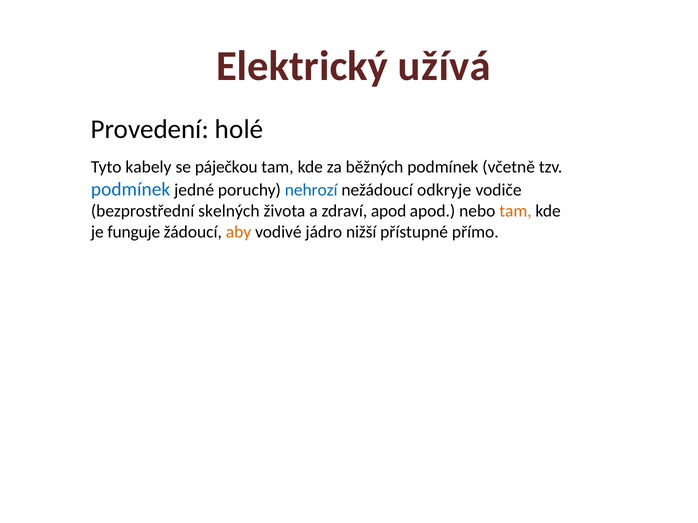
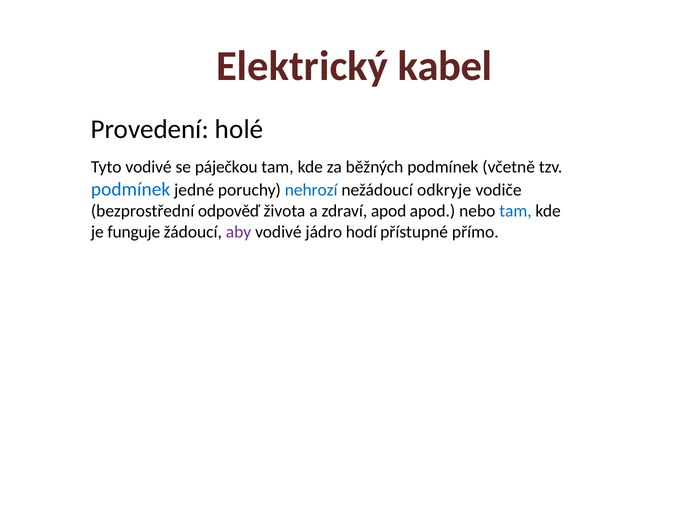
užívá: užívá -> kabel (445, 66)
Tyto kabely: kabely -> vodivé (149, 167)
skelných: skelných -> odpověď (229, 211)
tam colour: orange -> blue (515, 211)
aby colour: orange -> purple (239, 232)
nižší: nižší -> hodí (361, 232)
